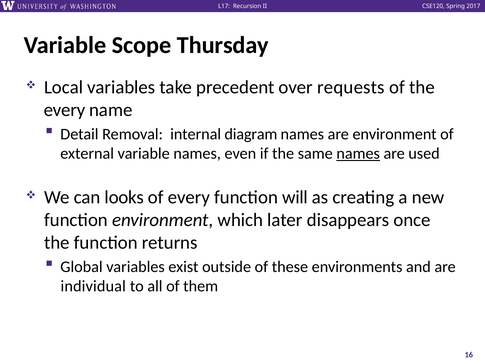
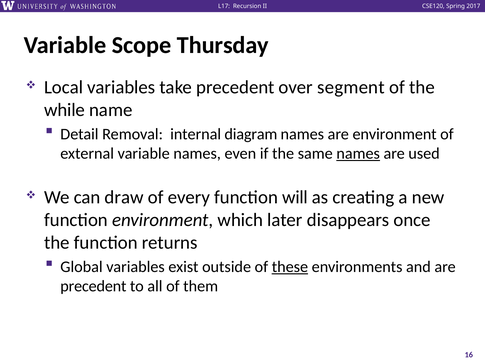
requests: requests -> segment (351, 87)
every: every -> while (65, 110)
looks: looks -> draw (124, 197)
these underline: none -> present (290, 267)
individual: individual -> precedent (93, 286)
